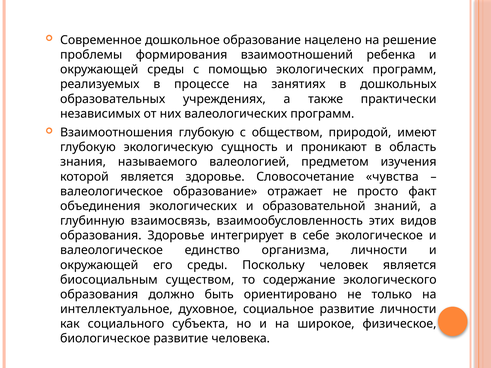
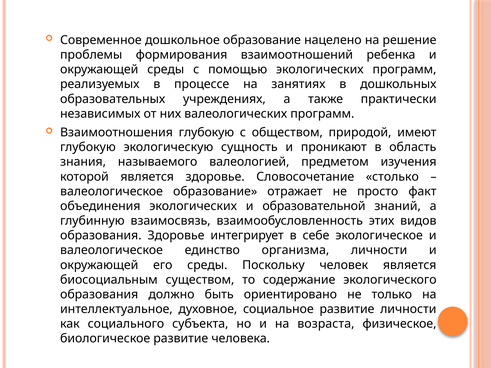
чувства: чувства -> столько (392, 177)
широкое: широкое -> возраста (326, 324)
